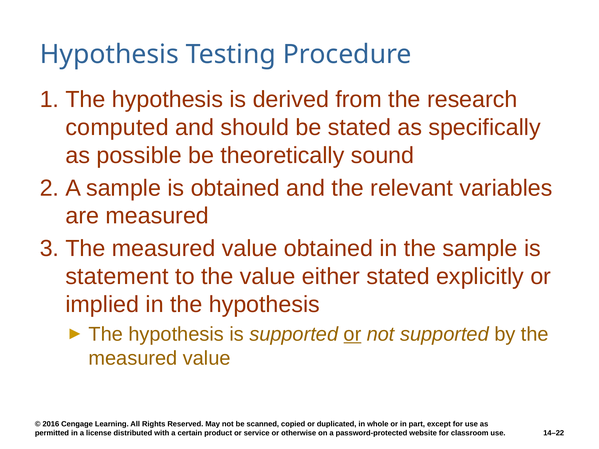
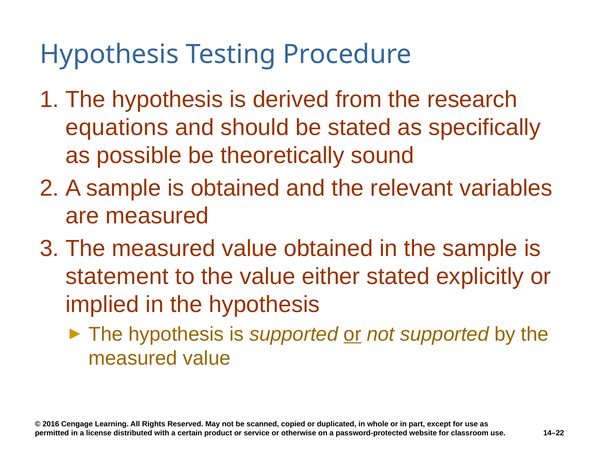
computed: computed -> equations (117, 127)
